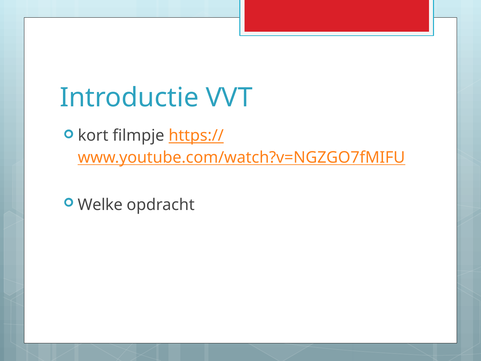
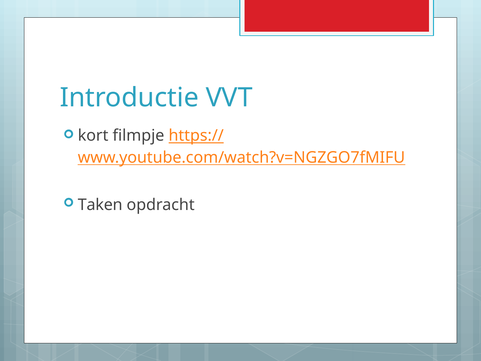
Welke: Welke -> Taken (100, 205)
